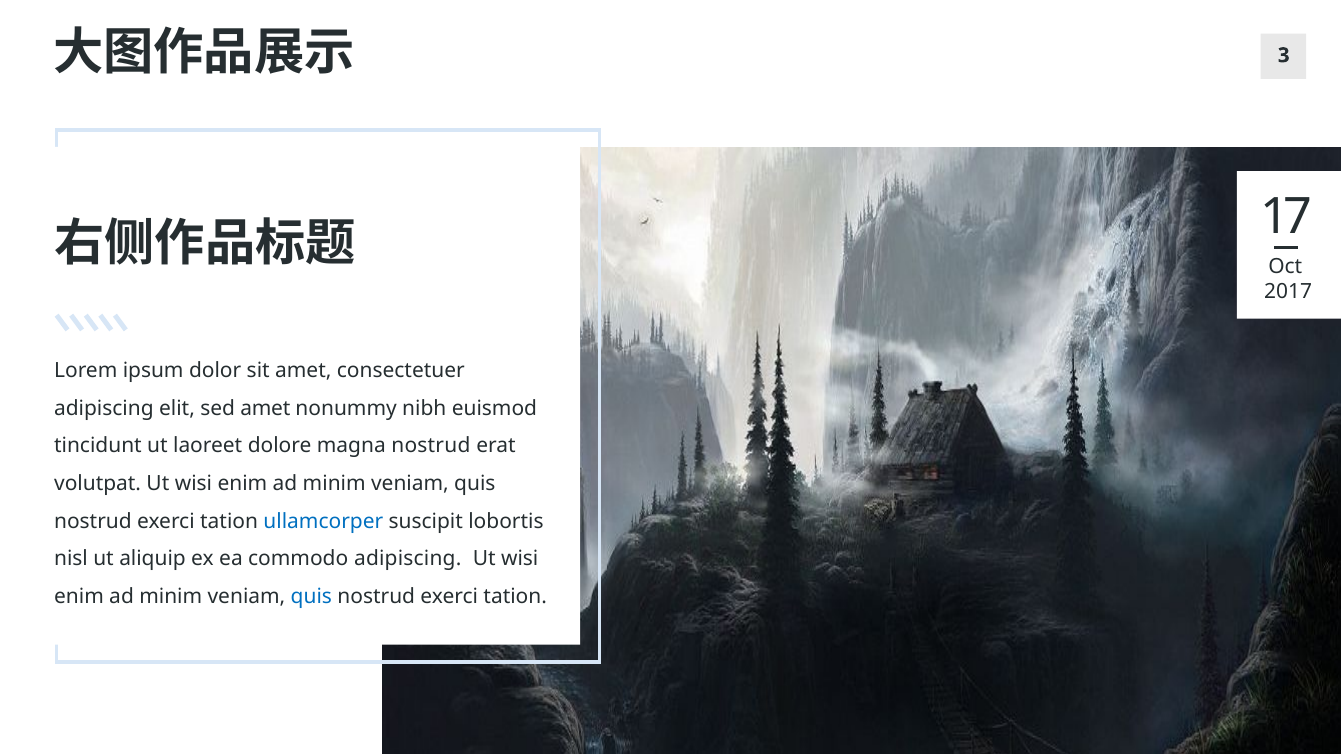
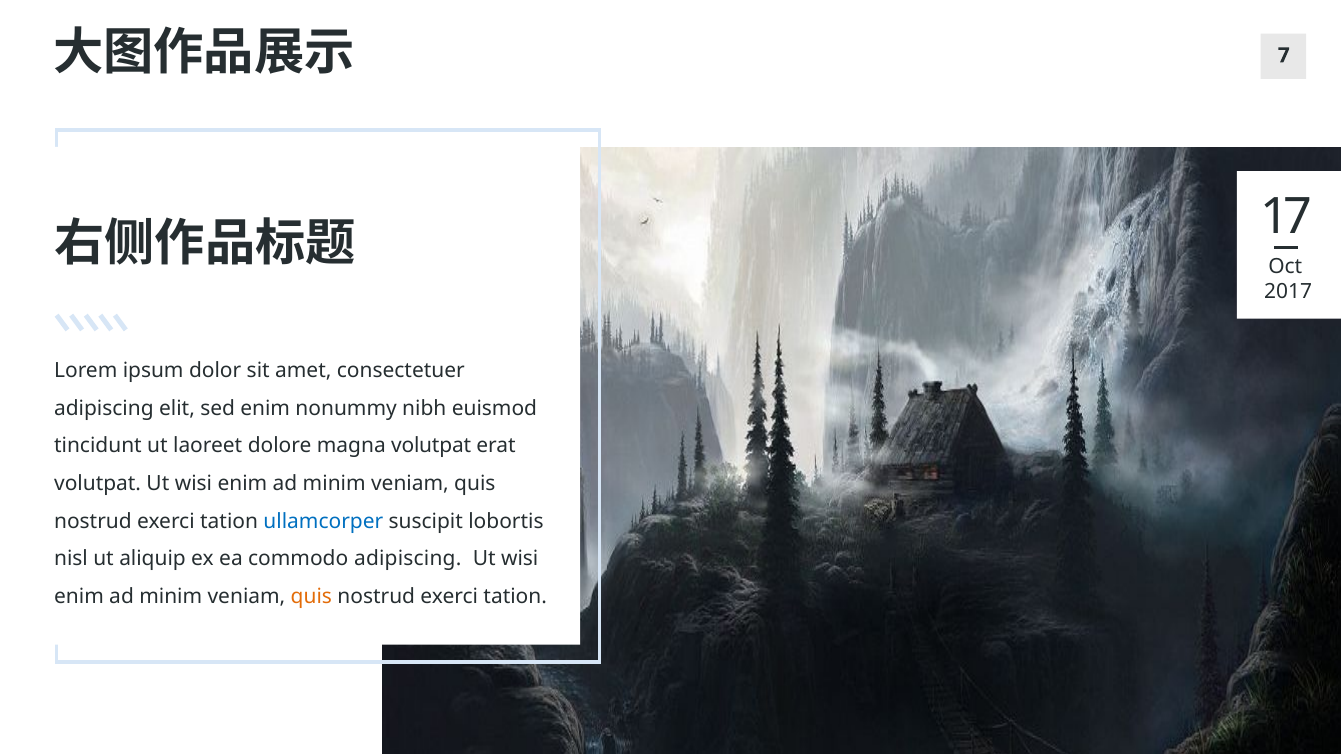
3: 3 -> 7 (1284, 55)
sed amet: amet -> enim (265, 408)
magna nostrud: nostrud -> volutpat (431, 446)
quis colour: blue -> orange (311, 597)
